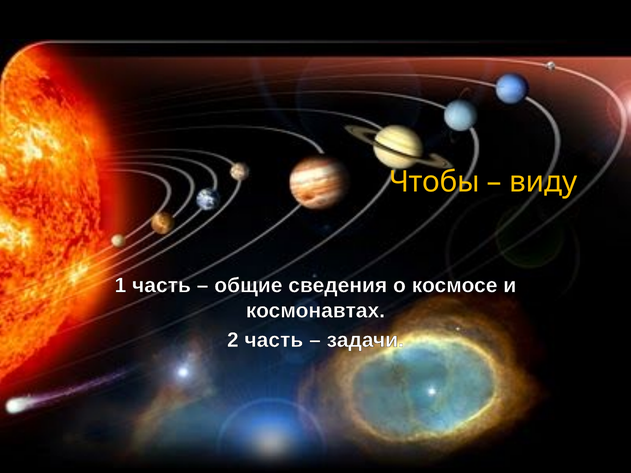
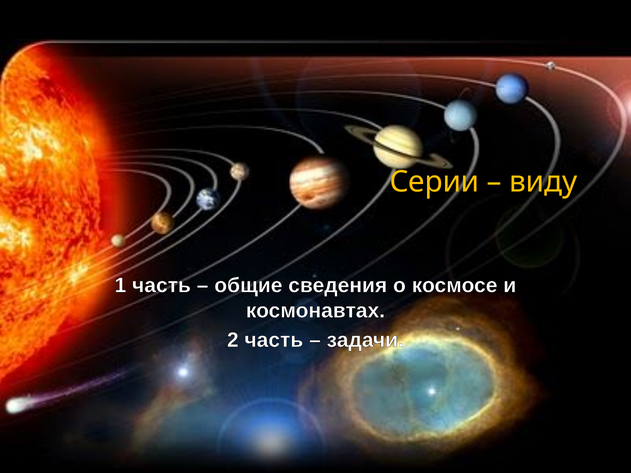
Чтобы: Чтобы -> Серии (434, 182)
